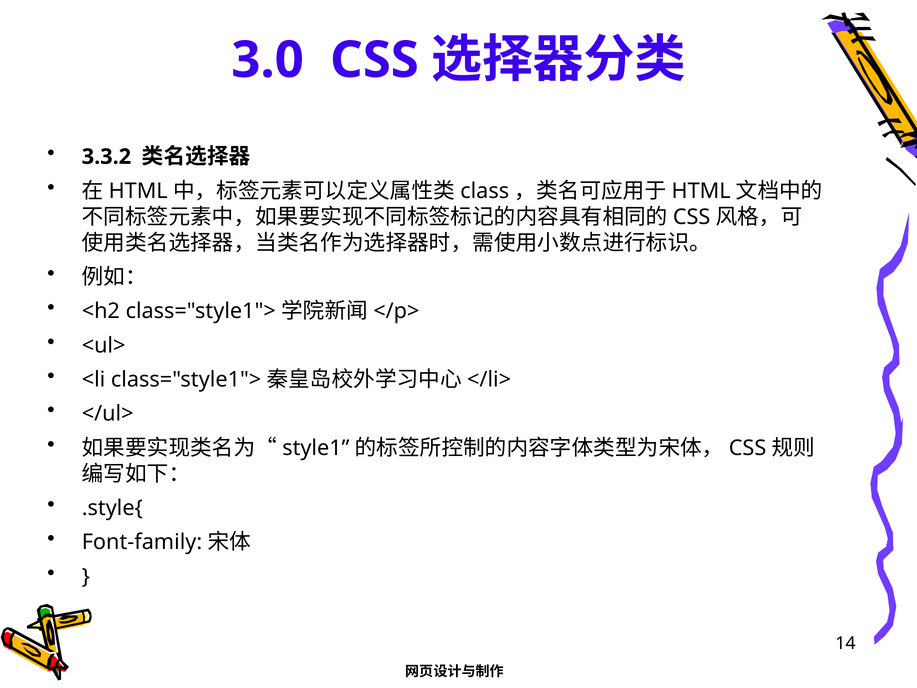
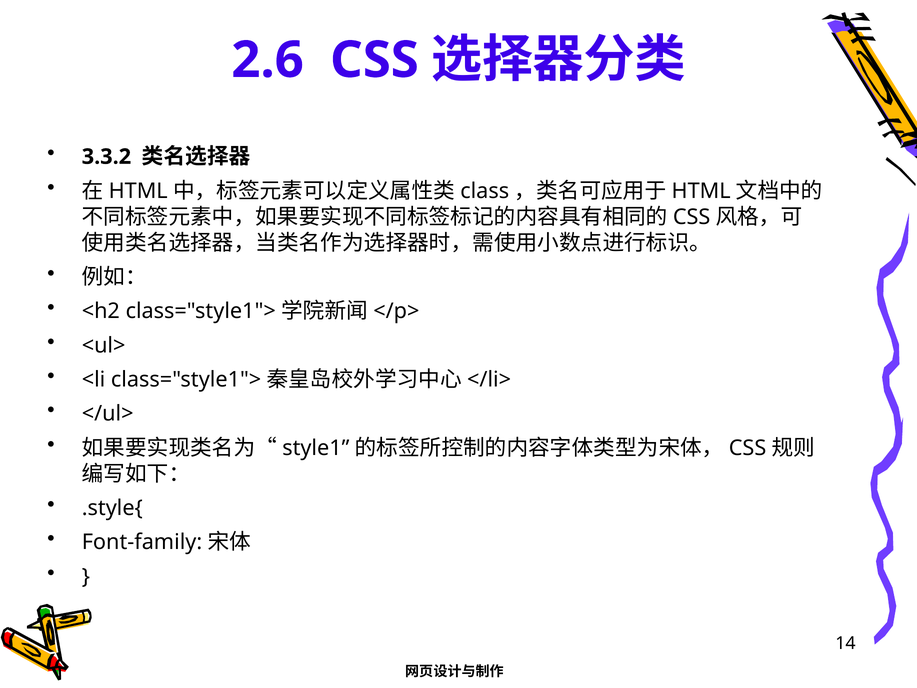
3.0: 3.0 -> 2.6 (268, 60)
